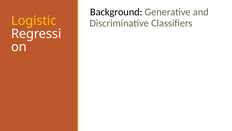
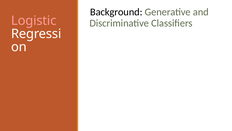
Logistic colour: yellow -> pink (34, 20)
